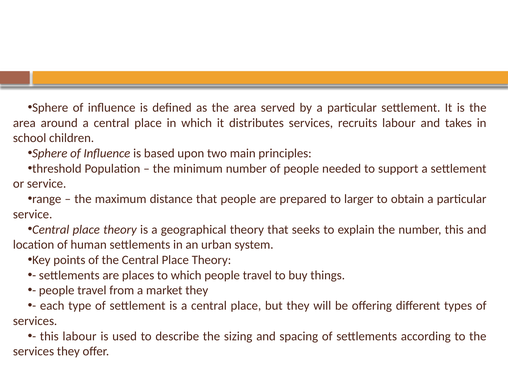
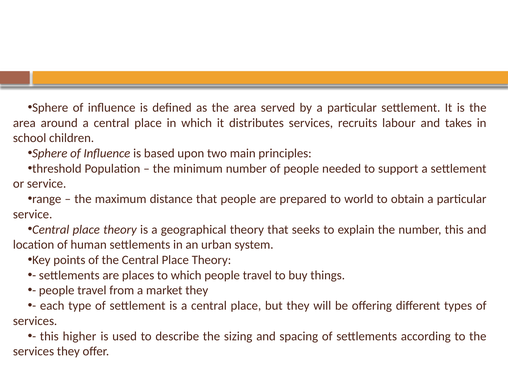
larger: larger -> world (359, 199)
this labour: labour -> higher (80, 336)
